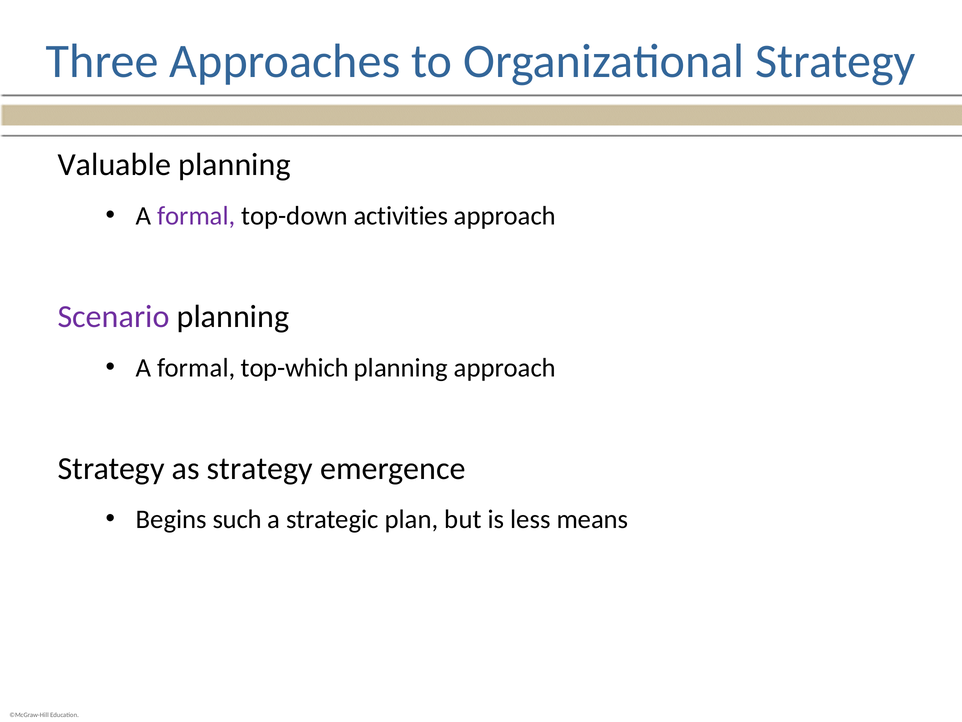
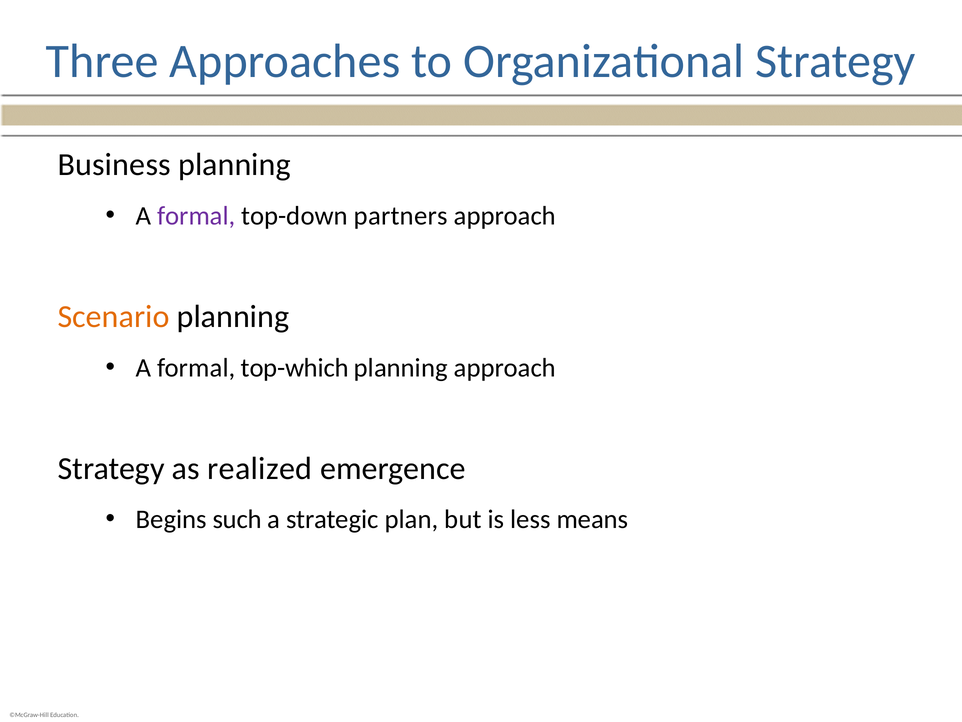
Valuable: Valuable -> Business (114, 165)
activities: activities -> partners (401, 216)
Scenario colour: purple -> orange (114, 317)
as strategy: strategy -> realized (260, 468)
